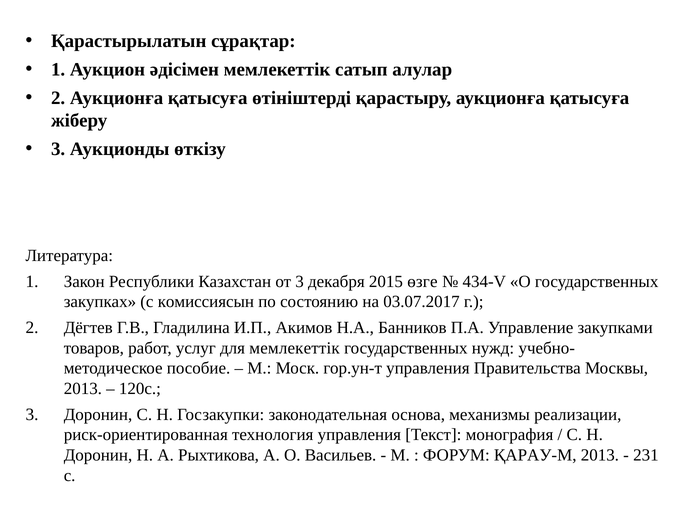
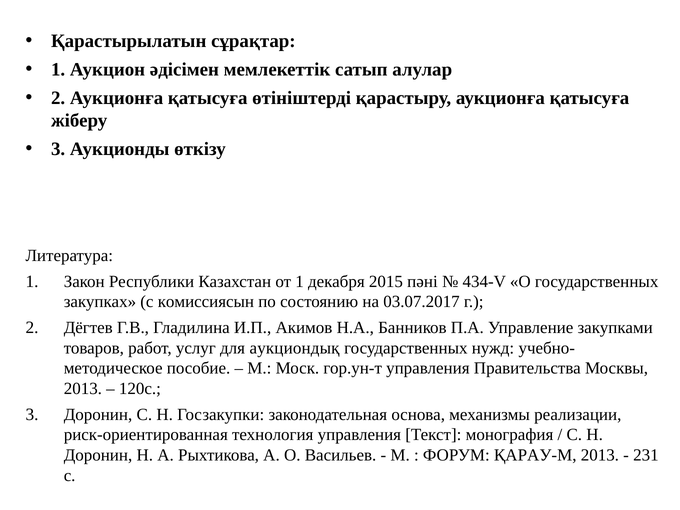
от 3: 3 -> 1 (300, 281)
өзге: өзге -> пәні (422, 281)
для мемлекеттік: мемлекеттік -> аукциондық (295, 348)
